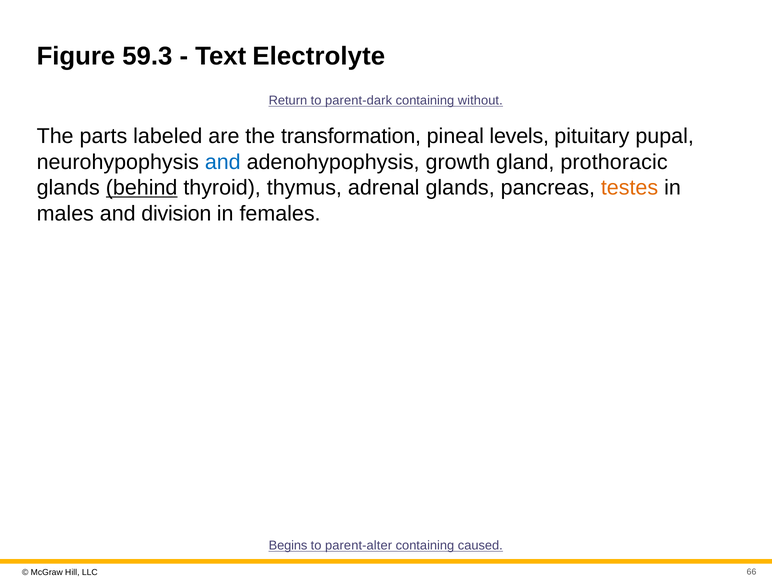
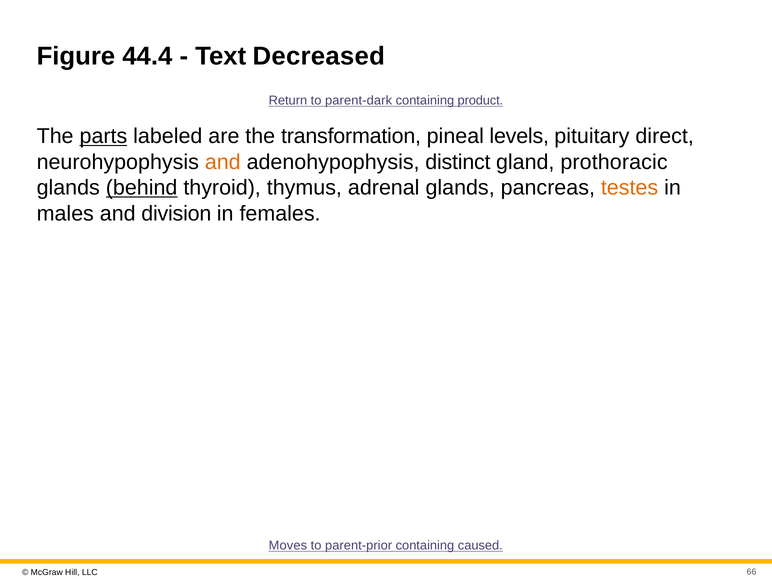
59.3: 59.3 -> 44.4 (147, 56)
Electrolyte: Electrolyte -> Decreased (319, 56)
without: without -> product (480, 101)
parts underline: none -> present (103, 136)
pupal: pupal -> direct (665, 136)
and colour: blue -> orange (223, 162)
growth: growth -> distinct (458, 162)
Begins: Begins -> Moves (288, 546)
parent-alter: parent-alter -> parent-prior (359, 546)
